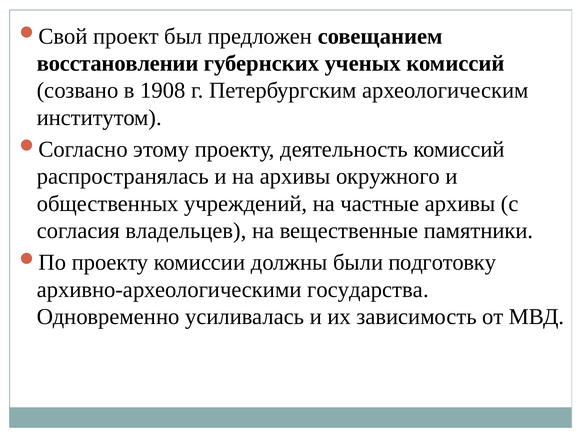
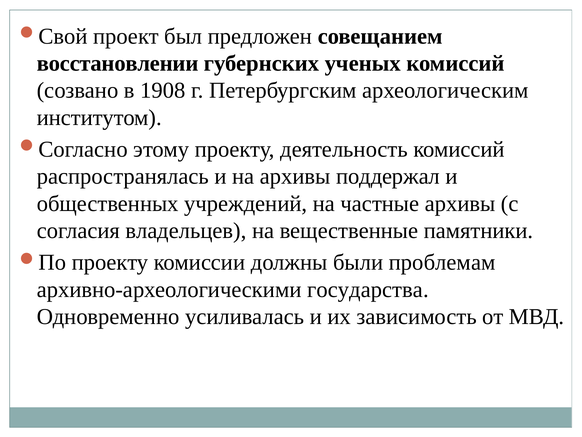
окружного: окружного -> поддержал (388, 176)
подготовку: подготовку -> проблемам (442, 262)
